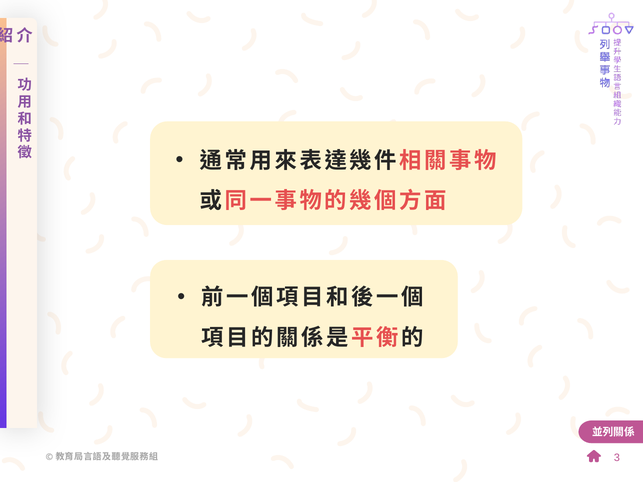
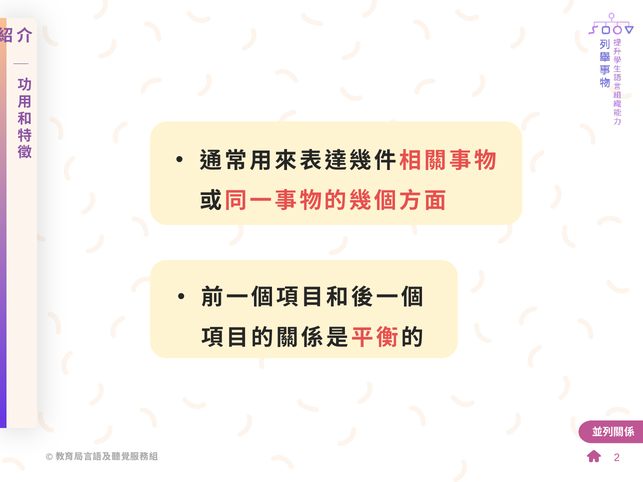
3: 3 -> 2 (617, 458)
